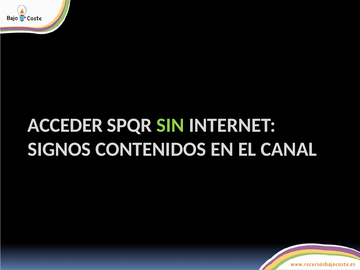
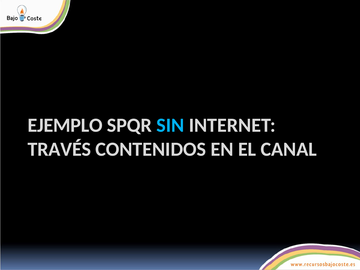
ACCEDER: ACCEDER -> EJEMPLO (65, 125)
SIN colour: light green -> light blue (170, 125)
SIGNOS: SIGNOS -> TRAVÉS (59, 149)
